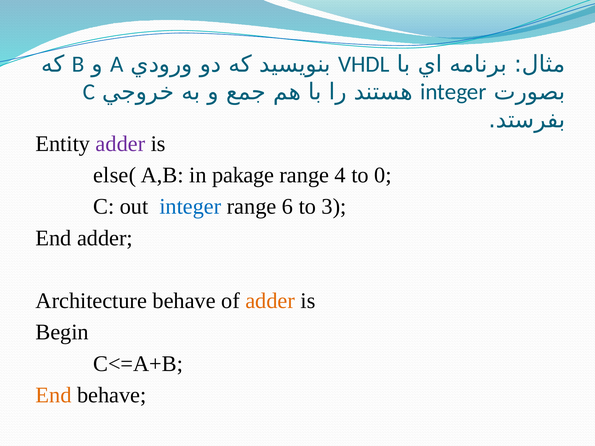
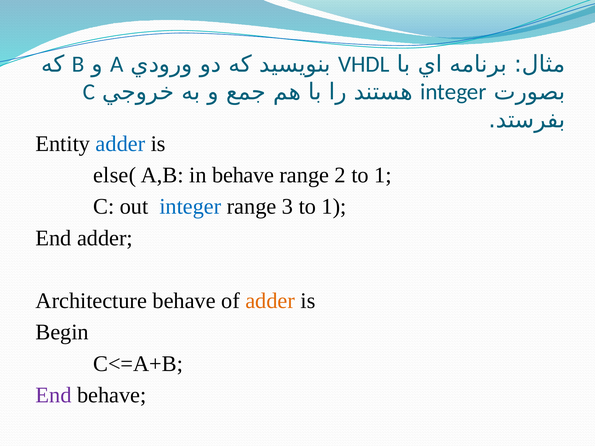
adder colour: purple -> blue (120, 144)
in pakage: pakage -> behave (243, 175)
4: 4 -> 2 (340, 175)
0: 0 -> 1 (383, 175)
6: 6 -> 3 (288, 207)
3: 3 -> 1 (334, 207)
End colour: orange -> purple (54, 395)
